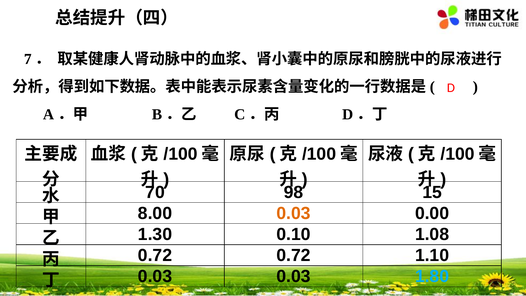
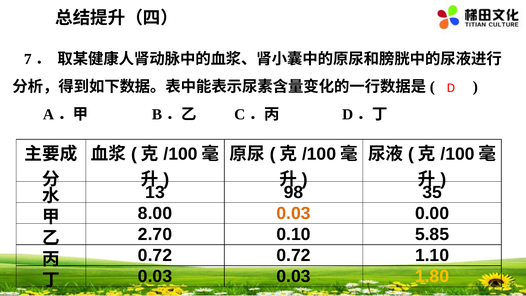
70: 70 -> 13 (155, 192)
15: 15 -> 35 (432, 192)
1.30: 1.30 -> 2.70 (155, 234)
1.08: 1.08 -> 5.85 (432, 234)
1.80 colour: light blue -> yellow (432, 276)
